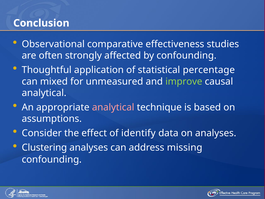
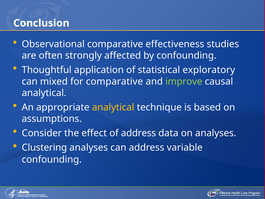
percentage: percentage -> exploratory (209, 70)
for unmeasured: unmeasured -> comparative (114, 81)
analytical colour: pink -> yellow (113, 107)
of identify: identify -> address (138, 133)
missing: missing -> variable (185, 147)
